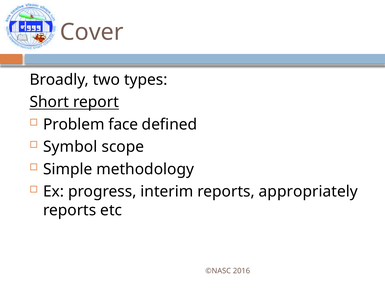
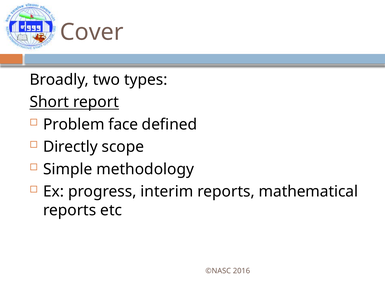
Symbol: Symbol -> Directly (70, 147)
appropriately: appropriately -> mathematical (308, 191)
